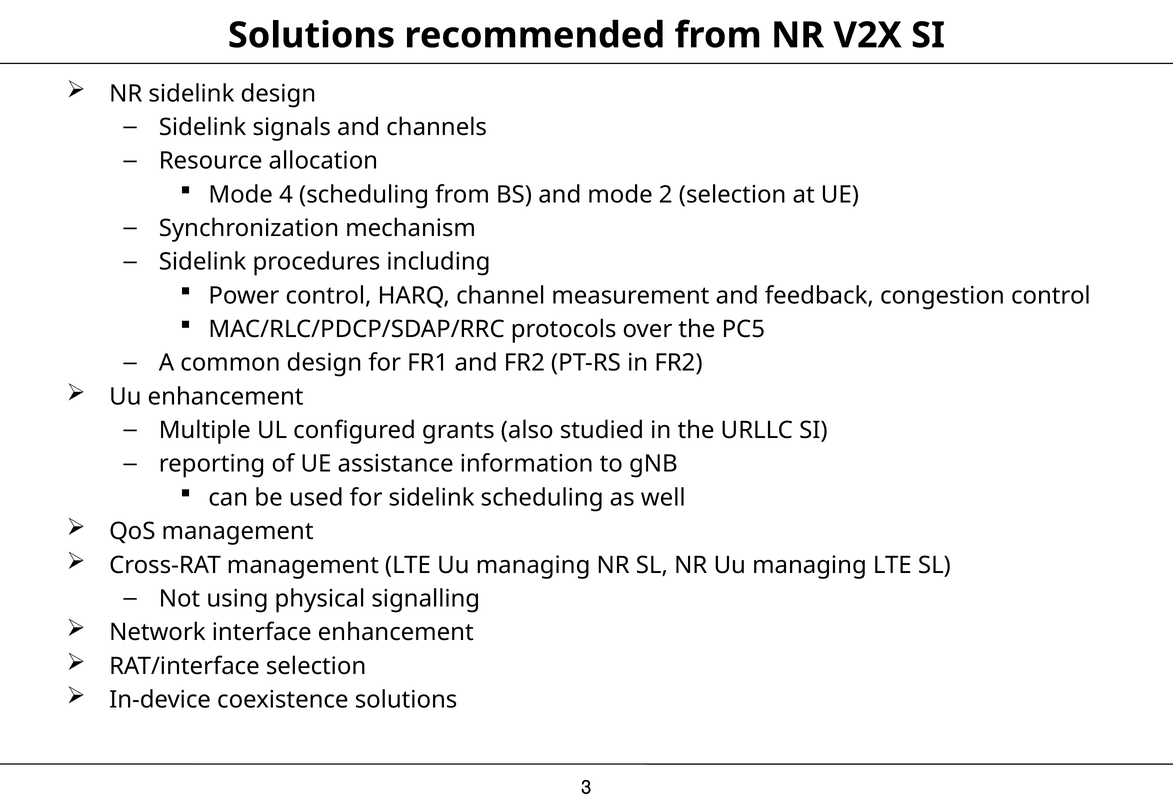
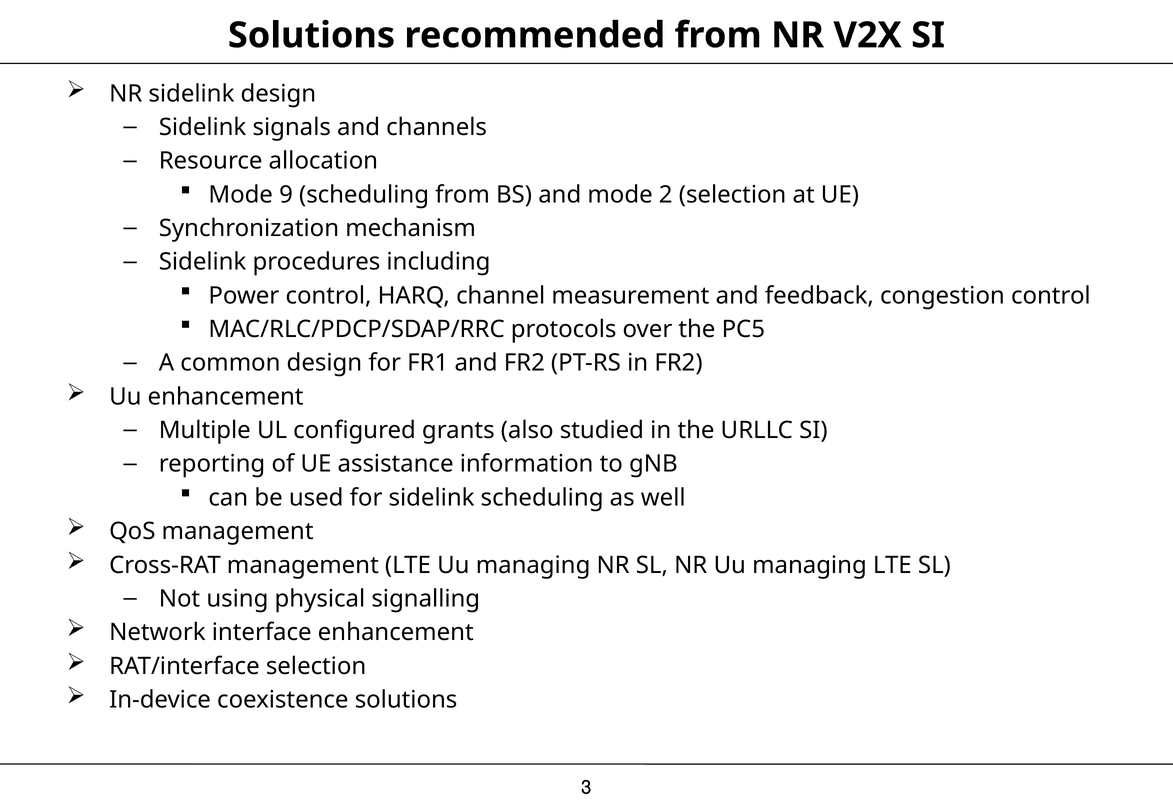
4: 4 -> 9 (286, 195)
